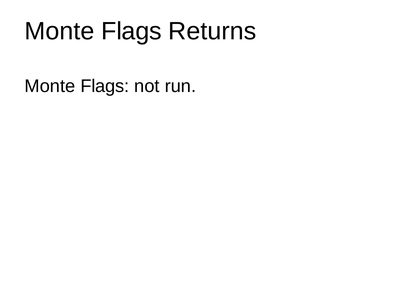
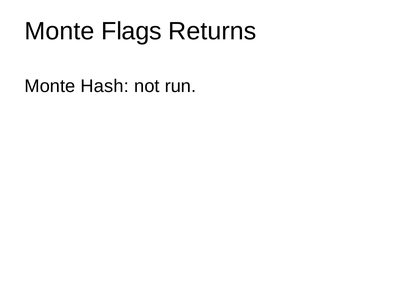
Flags: Flags -> Hash (105, 86)
